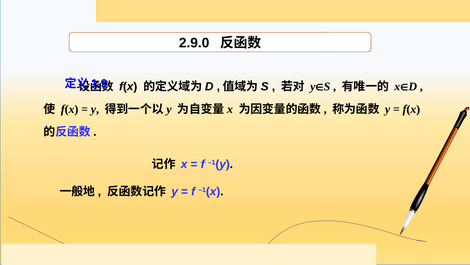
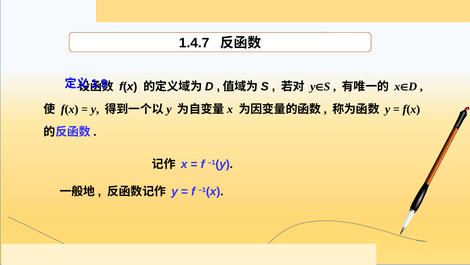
2.9.0: 2.9.0 -> 1.4.7 (194, 43)
